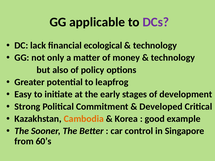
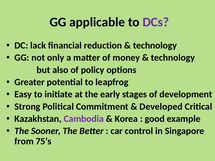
ecological: ecological -> reduction (103, 46)
Cambodia colour: orange -> purple (84, 119)
60’s: 60’s -> 75’s (44, 142)
